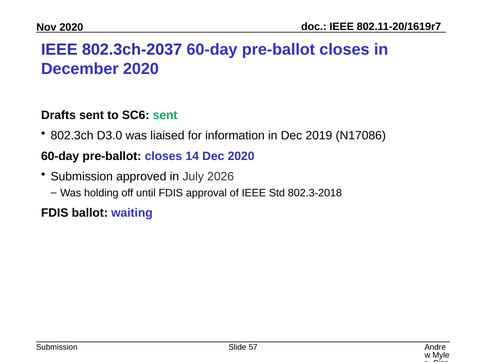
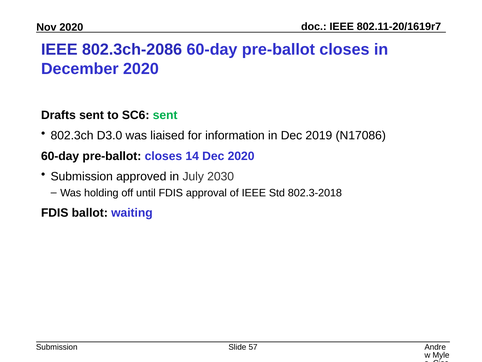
802.3ch-2037: 802.3ch-2037 -> 802.3ch-2086 (132, 49)
2026: 2026 -> 2030 (221, 176)
